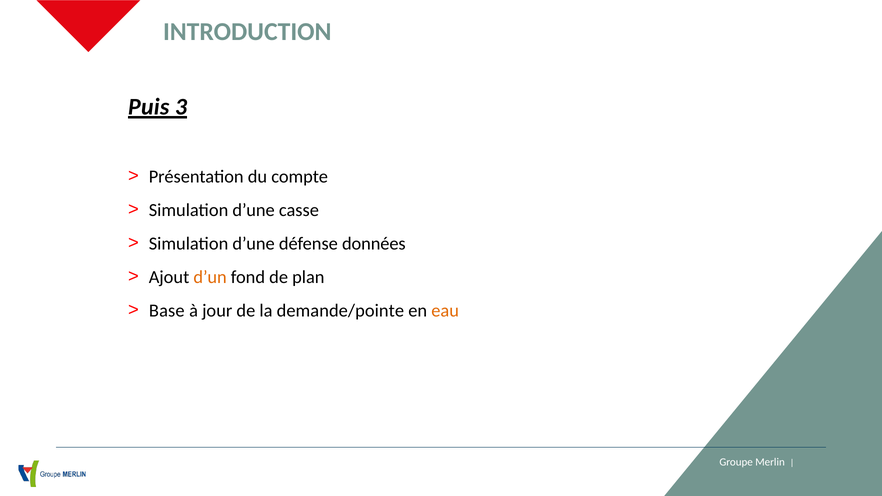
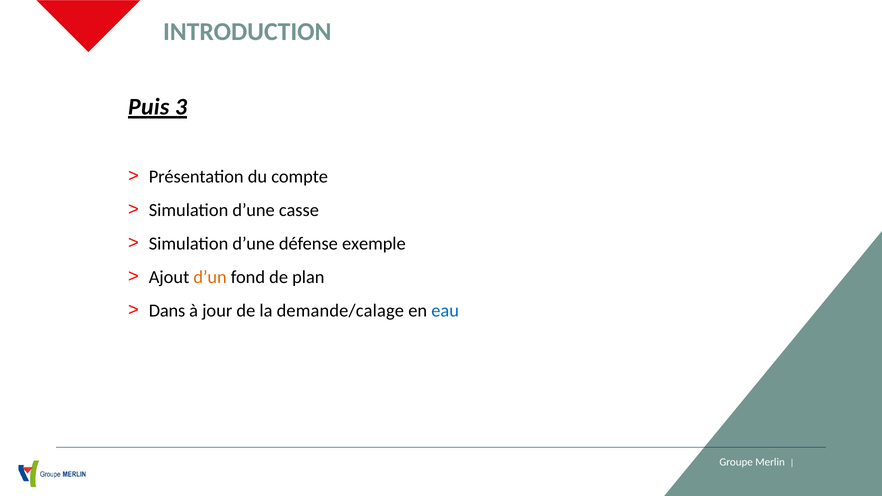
données: données -> exemple (374, 244)
Base: Base -> Dans (167, 311)
demande/pointe: demande/pointe -> demande/calage (340, 311)
eau colour: orange -> blue (445, 311)
